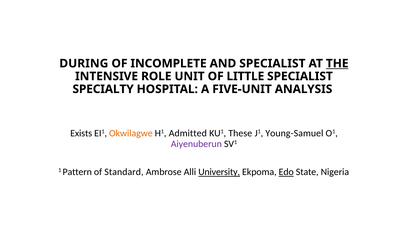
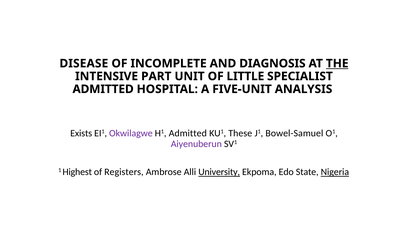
DURING: DURING -> DISEASE (84, 64)
AND SPECIALIST: SPECIALIST -> DIAGNOSIS (272, 64)
ROLE: ROLE -> PART (156, 76)
SPECIALTY: SPECIALTY -> ADMITTED (103, 89)
Okwilagwe colour: orange -> purple (131, 134)
Young-Samuel: Young-Samuel -> Bowel-Samuel (294, 134)
Pattern: Pattern -> Highest (77, 172)
Standard: Standard -> Registers (124, 172)
Edo underline: present -> none (286, 172)
Nigeria underline: none -> present (335, 172)
